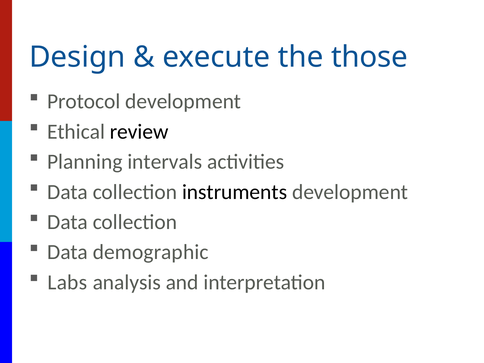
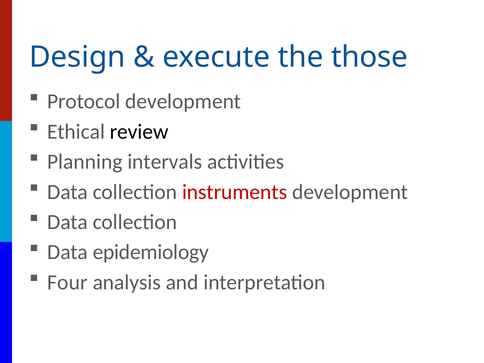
instruments colour: black -> red (235, 192)
demographic: demographic -> epidemiology (151, 252)
Labs: Labs -> Four (67, 282)
